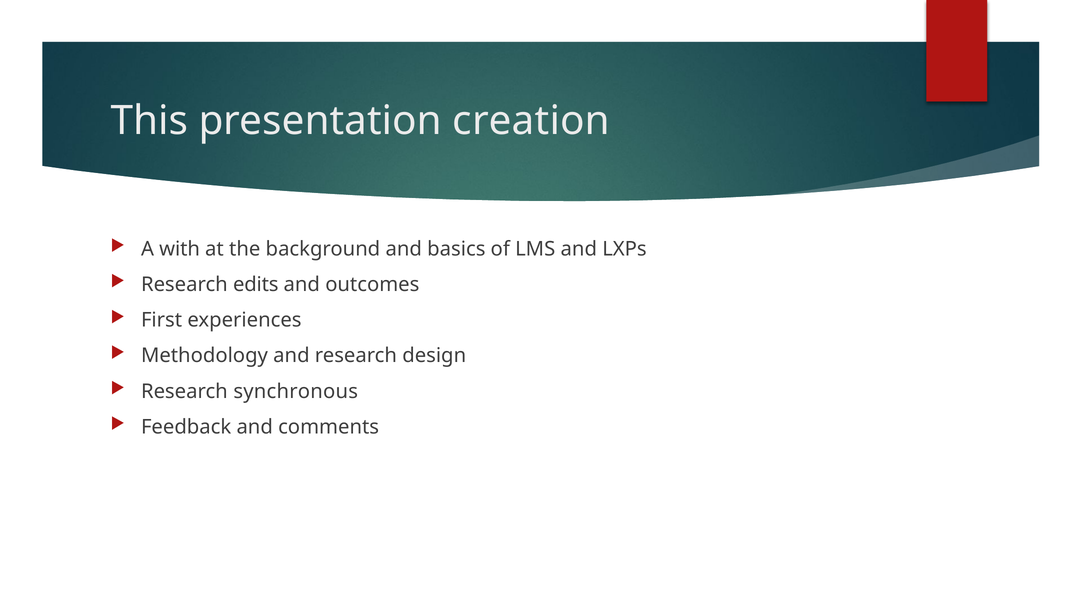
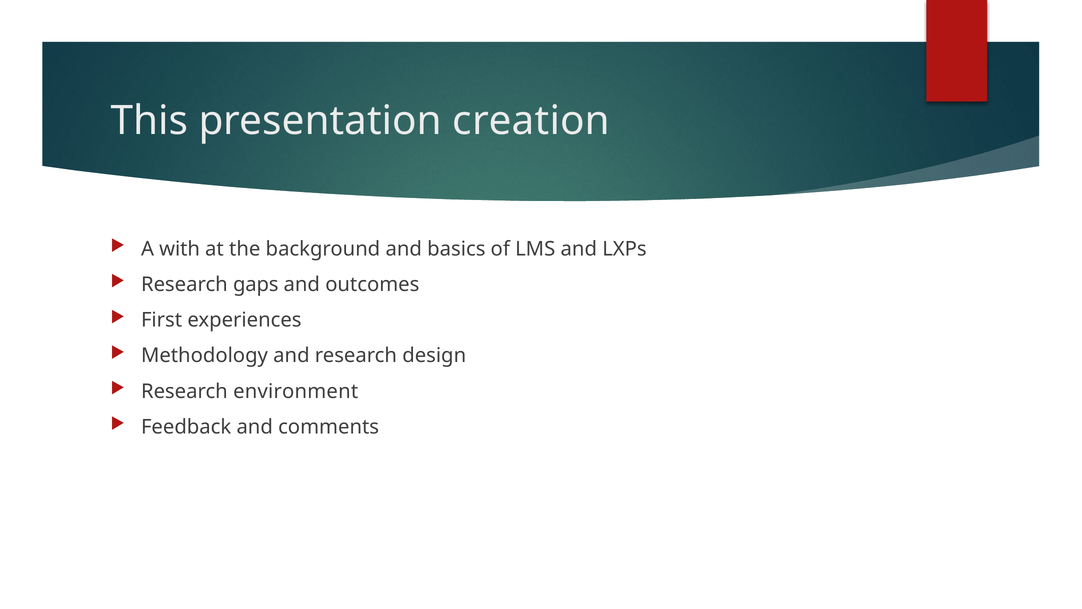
edits: edits -> gaps (256, 284)
synchronous: synchronous -> environment (296, 391)
